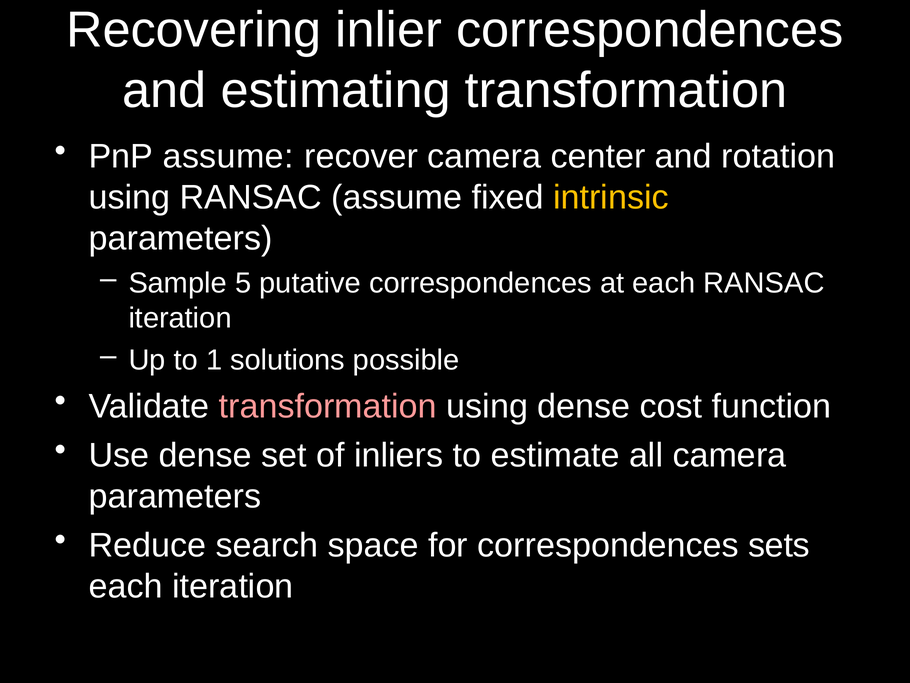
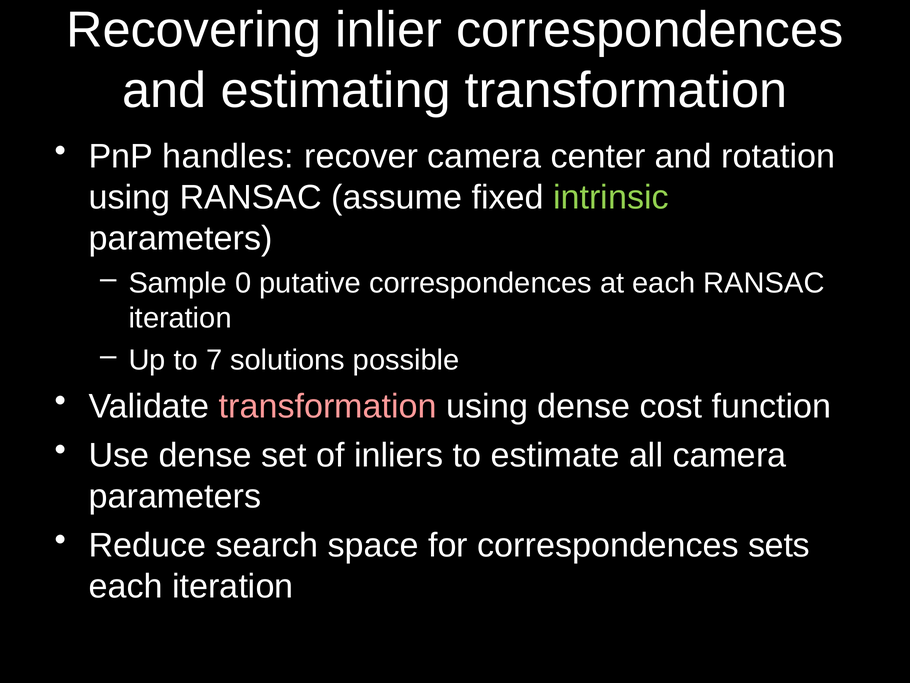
PnP assume: assume -> handles (228, 156)
intrinsic colour: yellow -> light green (611, 197)
5: 5 -> 0 (243, 283)
1: 1 -> 7 (214, 360)
